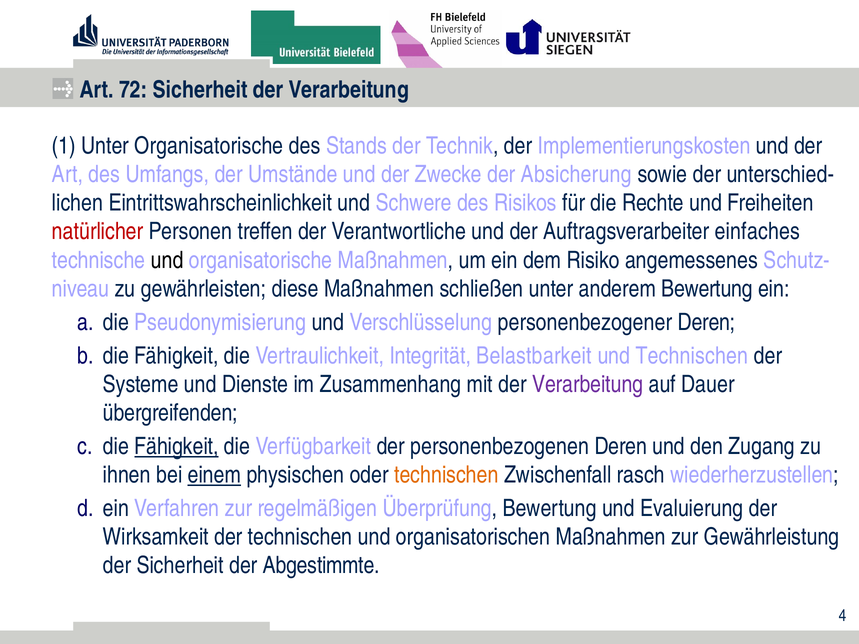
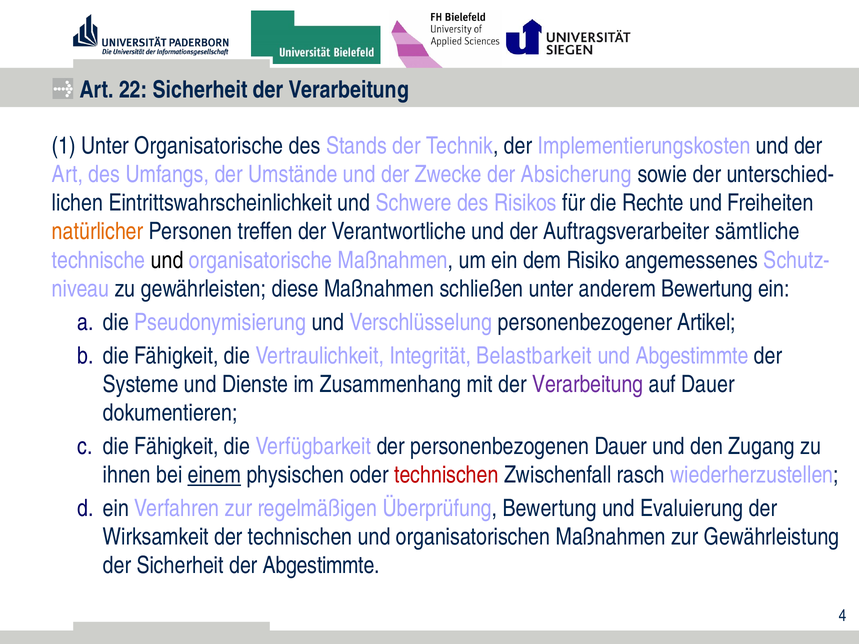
72: 72 -> 22 (133, 90)
natürlicher colour: red -> orange (98, 232)
einfaches: einfaches -> sämtliche (757, 232)
personenbezogener Deren: Deren -> Artikel (707, 322)
und Technischen: Technischen -> Abgestimmte (692, 356)
übergreifenden: übergreifenden -> dokumentieren (170, 413)
Fähigkeit underline: present -> none (176, 446)
personenbezogenen Deren: Deren -> Dauer (621, 446)
technischen colour: orange -> red (446, 475)
